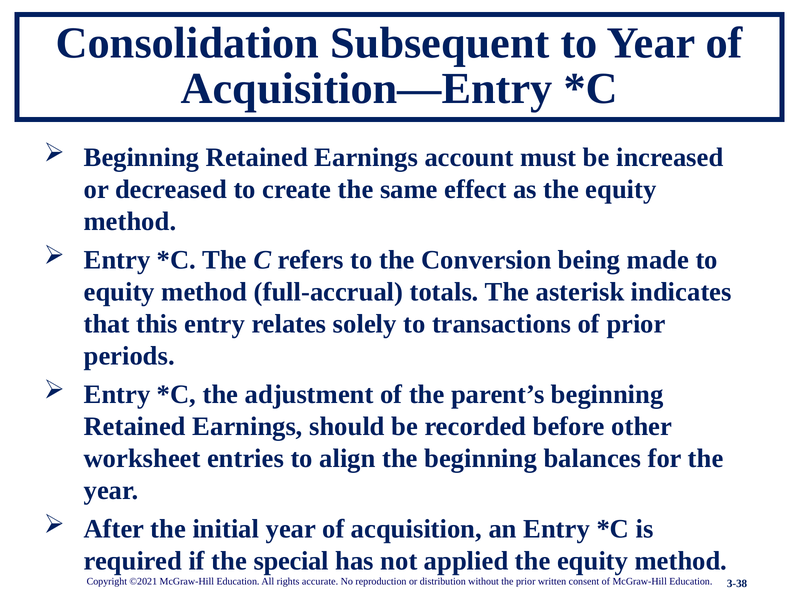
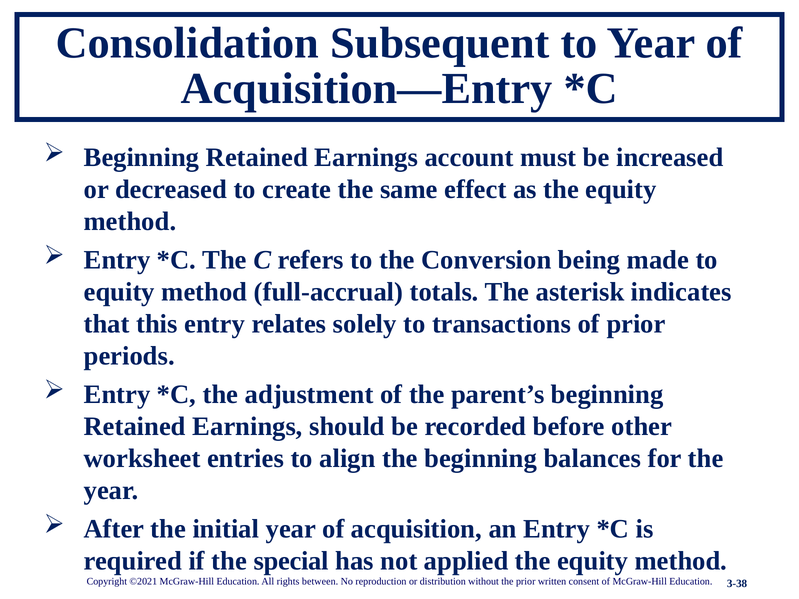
accurate: accurate -> between (320, 582)
